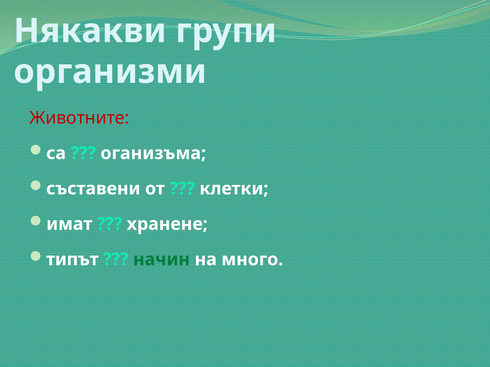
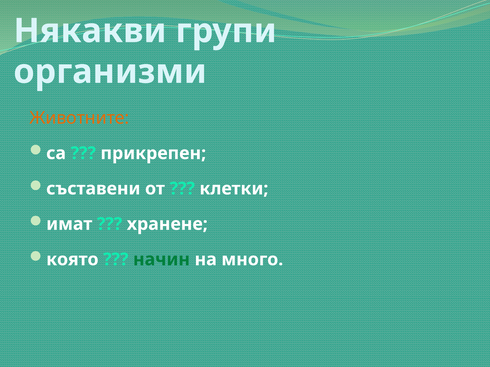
Животните colour: red -> orange (79, 118)
оганизъма: оганизъма -> прикрепен (153, 153)
типът: типът -> която (72, 260)
